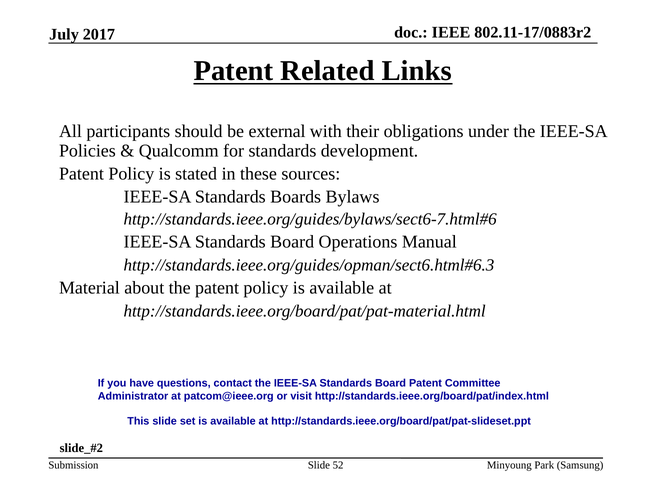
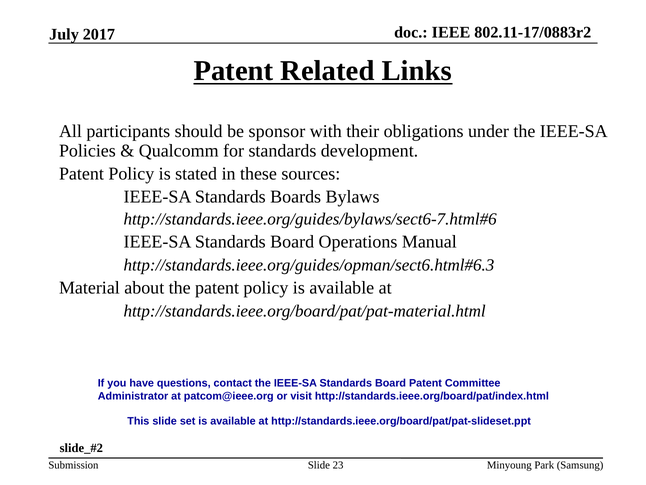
external: external -> sponsor (277, 131)
52: 52 -> 23 (338, 465)
